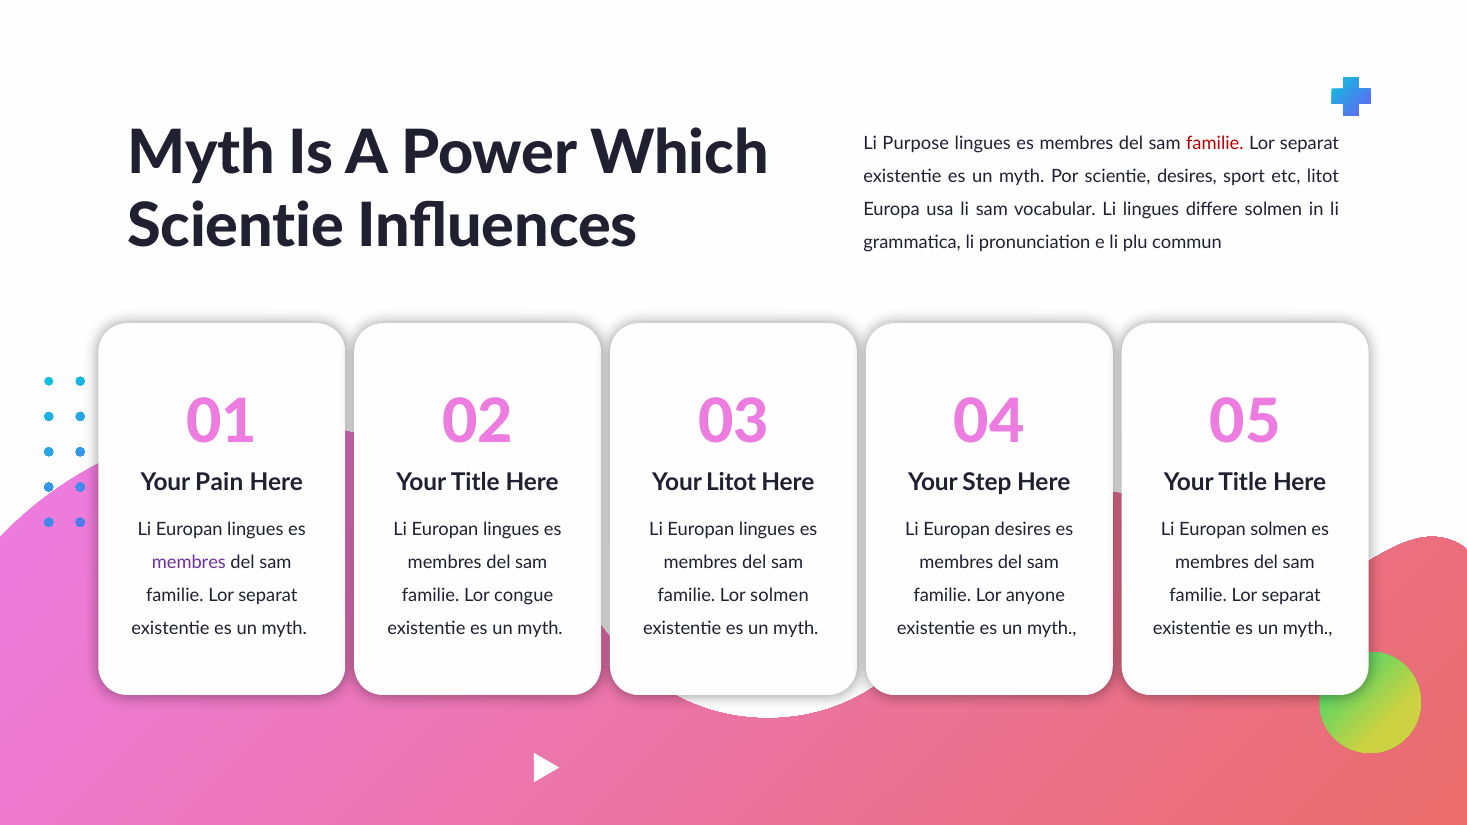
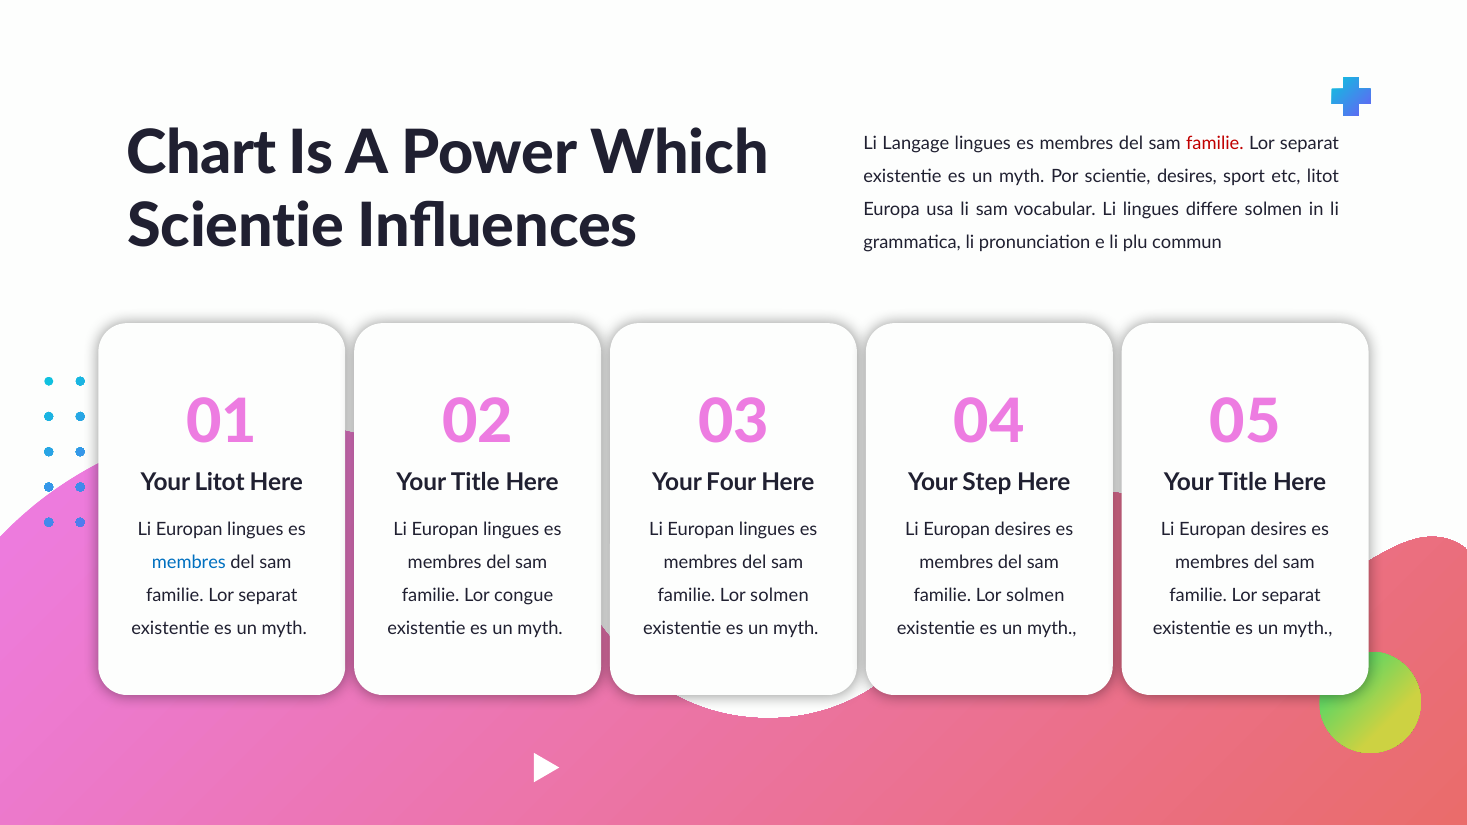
Myth: Myth -> Chart (202, 153)
Purpose: Purpose -> Langage (916, 143)
Your Pain: Pain -> Litot (220, 483)
Your Litot: Litot -> Four (731, 483)
solmen: solmen -> desires (1279, 530)
membres colour: purple -> blue (189, 563)
anyone: anyone -> solmen (1035, 596)
